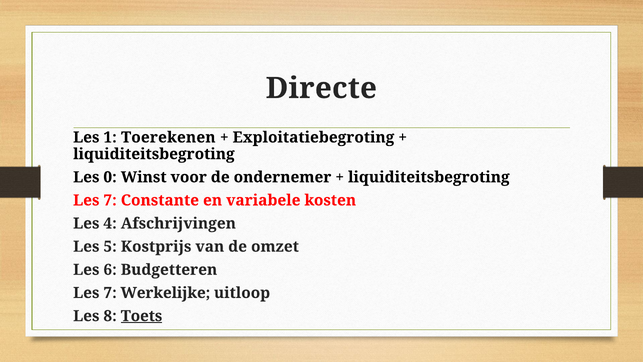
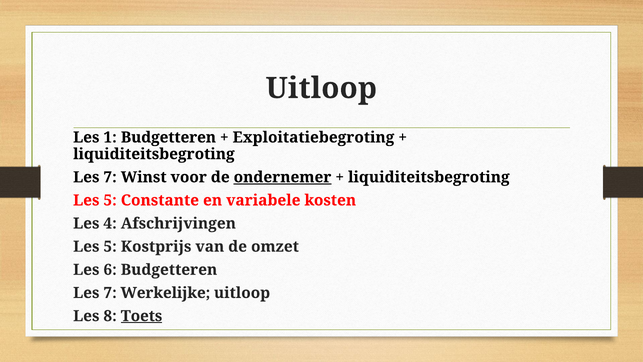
Directe: Directe -> Uitloop (321, 88)
1 Toerekenen: Toerekenen -> Budgetteren (168, 137)
0: 0 -> 7 (110, 177)
ondernemer underline: none -> present (283, 177)
7: 7 -> 5 (110, 200)
